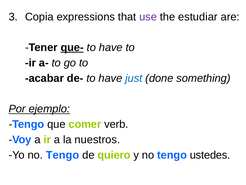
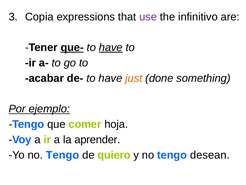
estudiar: estudiar -> infinitivo (198, 17)
have underline: none -> present (111, 47)
just colour: blue -> orange (134, 78)
verb: verb -> hoja (116, 124)
nuestros: nuestros -> aprender (97, 139)
ustedes: ustedes -> desean (210, 155)
